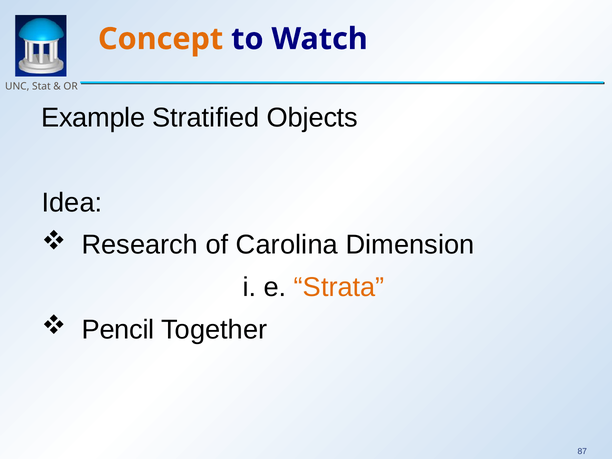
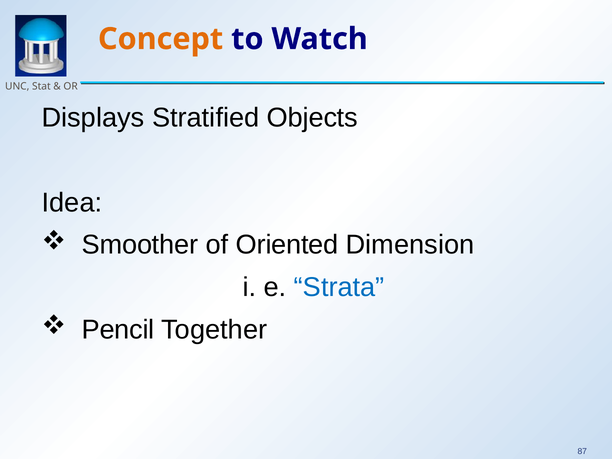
Example: Example -> Displays (93, 118)
Research: Research -> Smoother (140, 245)
Carolina: Carolina -> Oriented (287, 245)
Strata colour: orange -> blue (339, 287)
